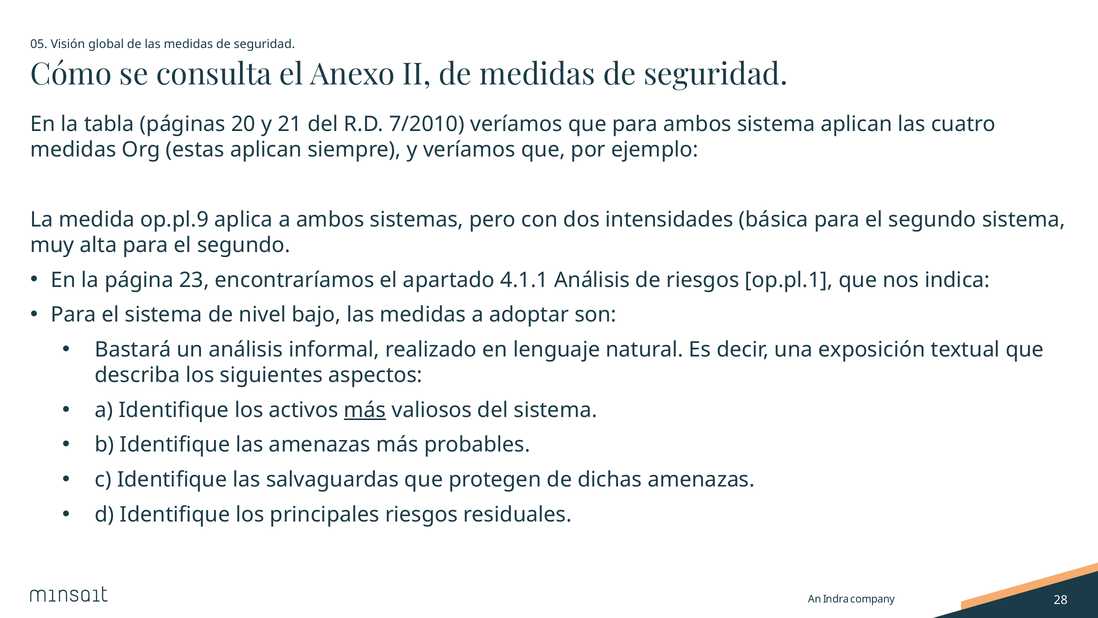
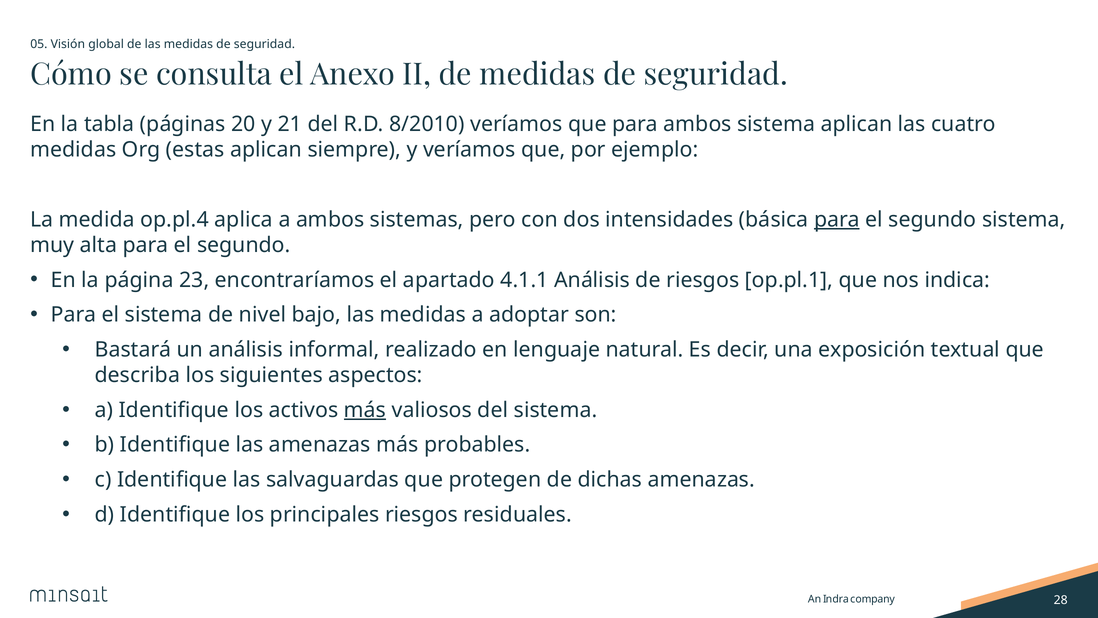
7/2010: 7/2010 -> 8/2010 (427, 124)
op.pl.9: op.pl.9 -> op.pl.4 (175, 219)
para underline: none -> present (837, 219)
